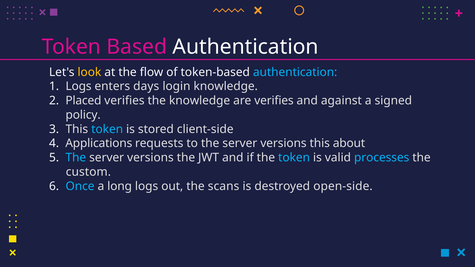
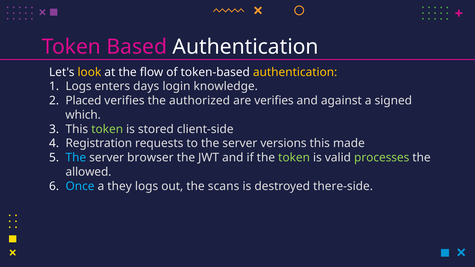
authentication colour: light blue -> yellow (295, 72)
the knowledge: knowledge -> authorized (200, 101)
policy: policy -> which (83, 115)
token colour: light blue -> light green (107, 129)
Applications: Applications -> Registration (99, 143)
about: about -> made (349, 143)
versions: versions -> browser (150, 158)
token colour: light blue -> light green (294, 158)
processes colour: light blue -> light green (382, 158)
custom: custom -> allowed (88, 172)
long: long -> they (120, 186)
open-side: open-side -> there-side (343, 186)
